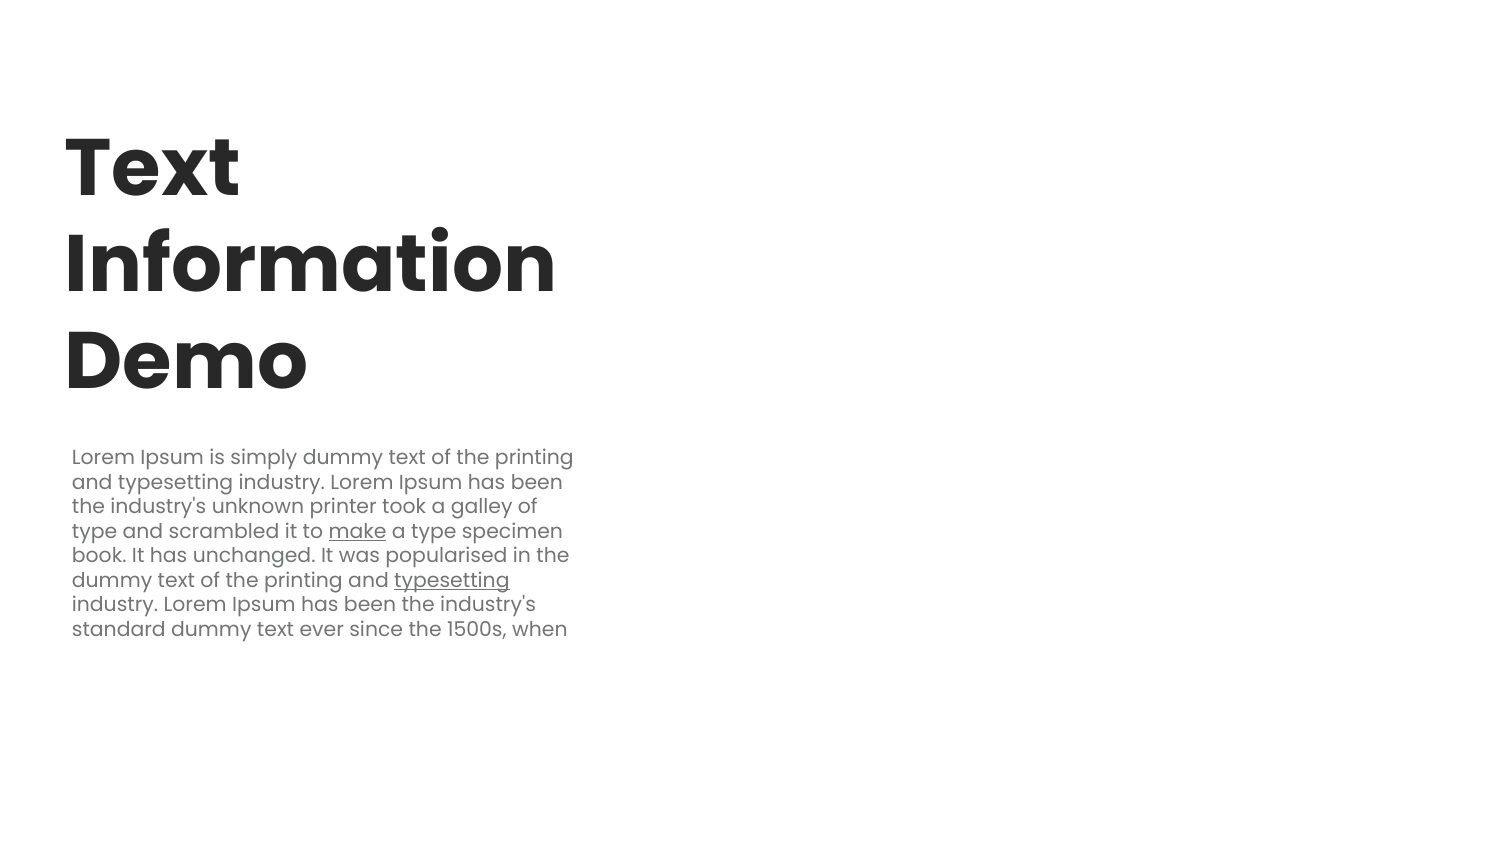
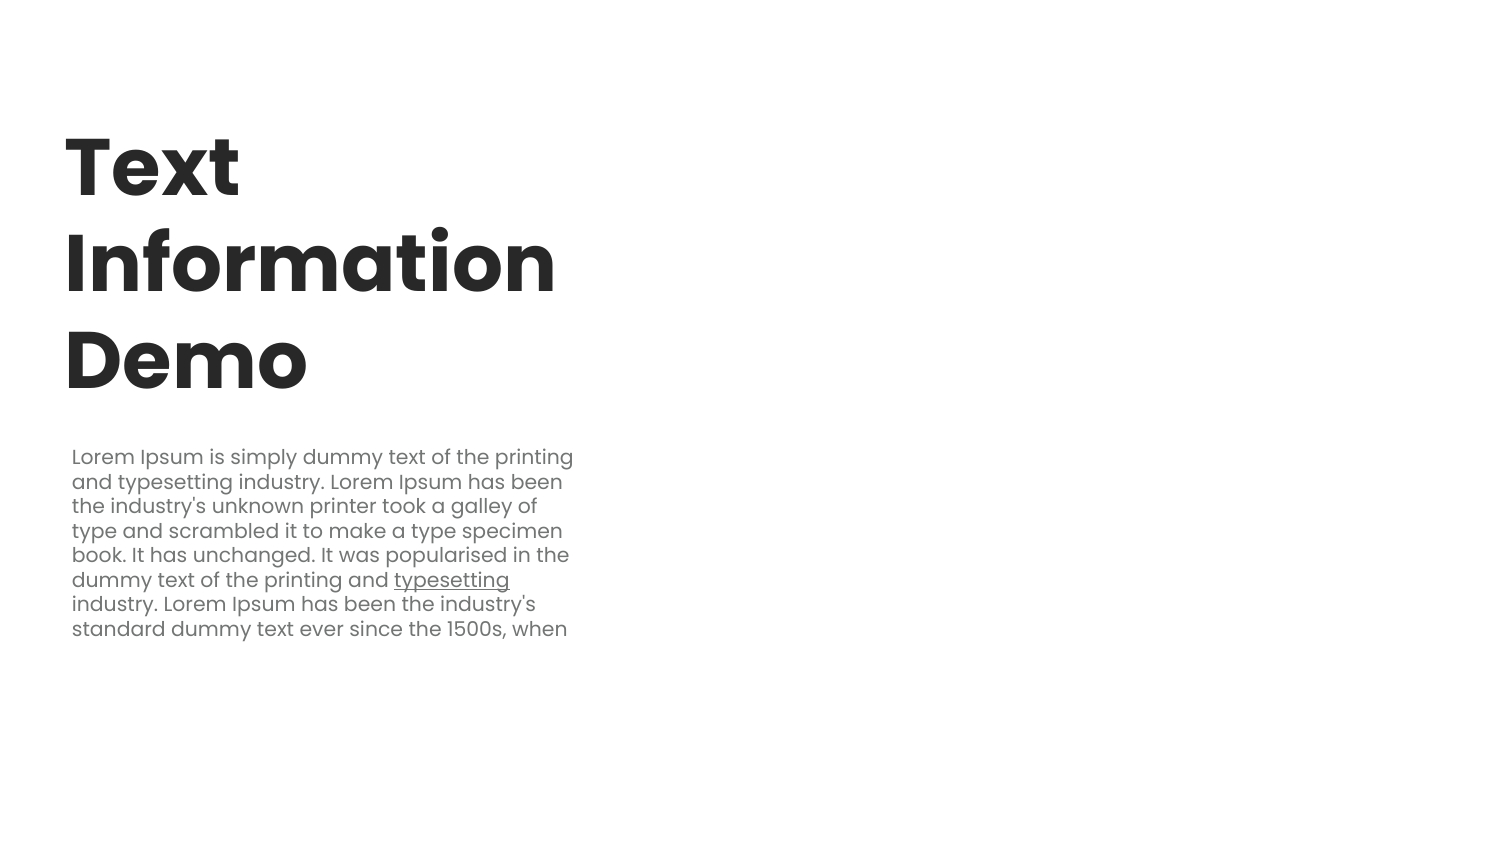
make underline: present -> none (357, 532)
